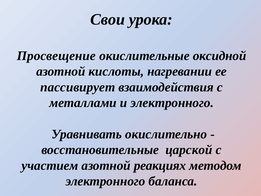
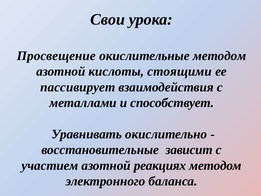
окислительные оксидной: оксидной -> методом (220, 56)
нагревании: нагревании -> стоящими (180, 71)
и электронного: электронного -> способствует (172, 103)
царской: царской -> зависит (189, 150)
